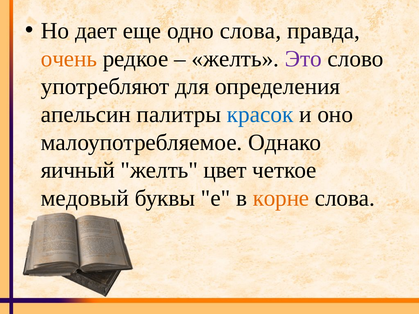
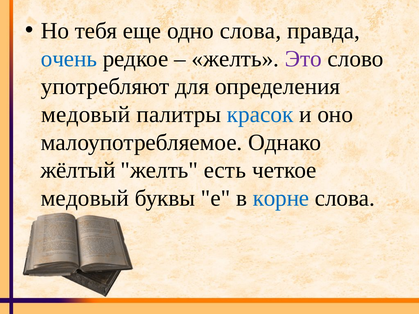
дает: дает -> тебя (96, 31)
очень colour: orange -> blue (69, 59)
апельсин: апельсин -> медовый (86, 115)
яичный: яичный -> жёлтый (78, 170)
цвет: цвет -> есть (225, 170)
корне colour: orange -> blue (281, 198)
